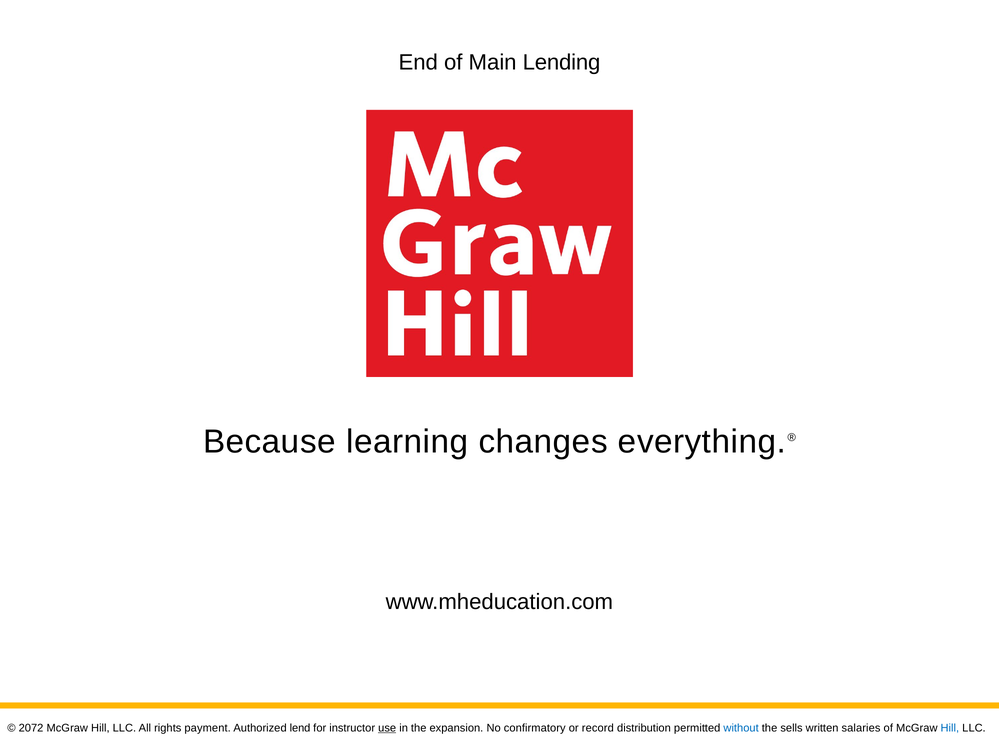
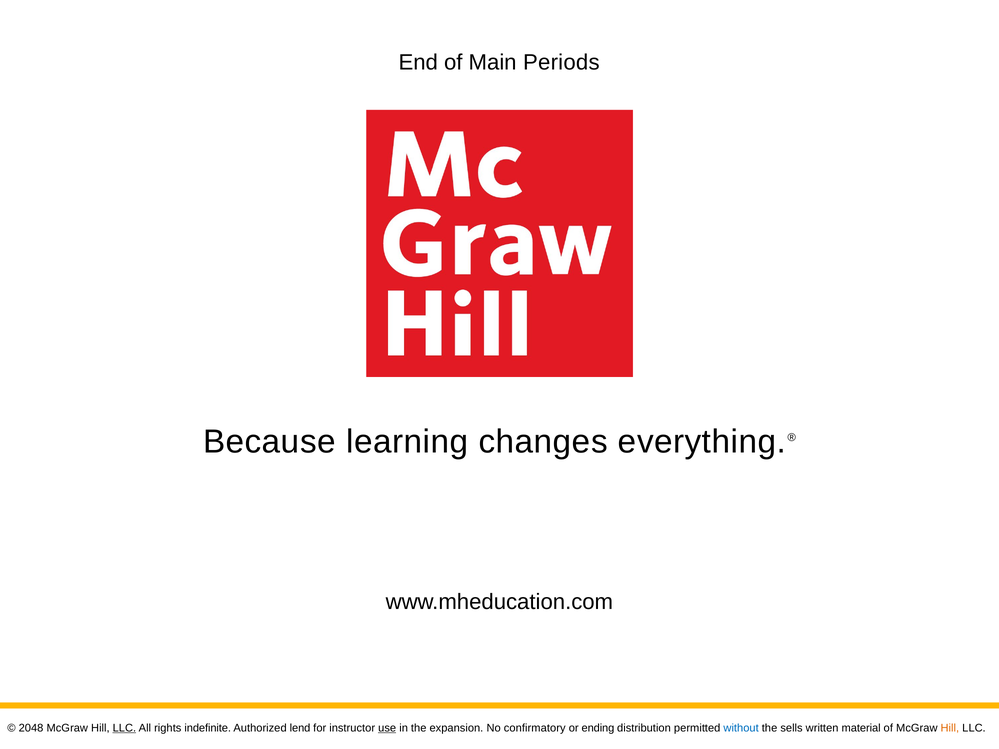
Lending: Lending -> Periods (561, 62)
2072: 2072 -> 2048 (31, 728)
LLC underline: none -> present (124, 728)
payment: payment -> indefinite (208, 728)
record: record -> ending (598, 728)
salaries: salaries -> material (861, 728)
Hill colour: blue -> orange (950, 728)
